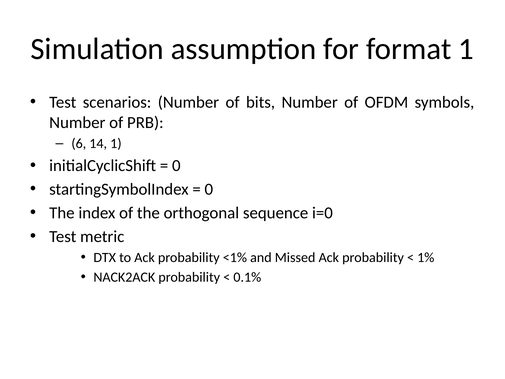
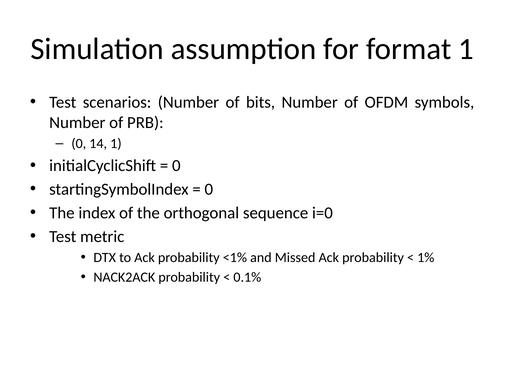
6: 6 -> 0 (79, 144)
